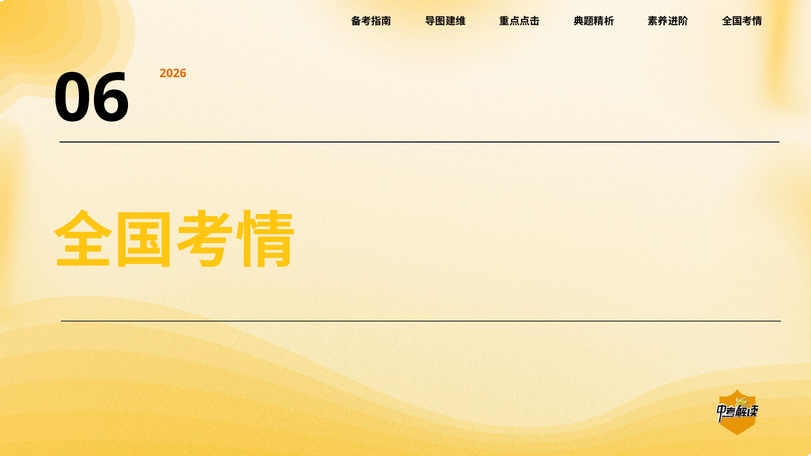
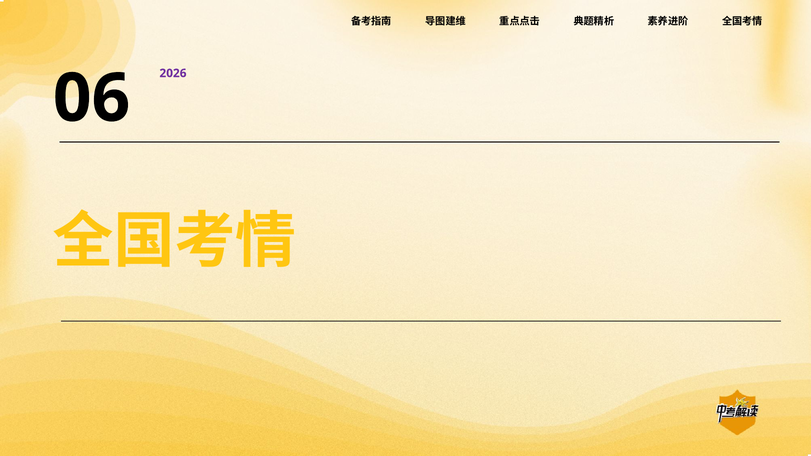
2026 colour: orange -> purple (173, 73)
